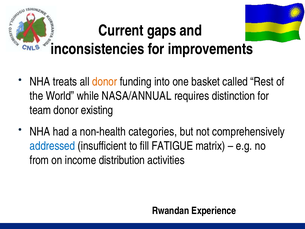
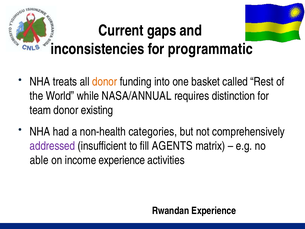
improvements: improvements -> programmatic (210, 49)
addressed colour: blue -> purple (52, 146)
FATIGUE: FATIGUE -> AGENTS (172, 146)
from: from -> able (39, 160)
income distribution: distribution -> experience (122, 160)
